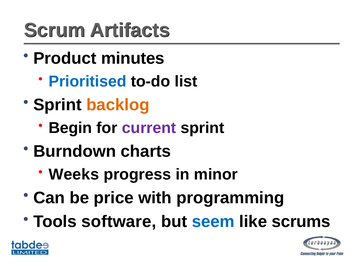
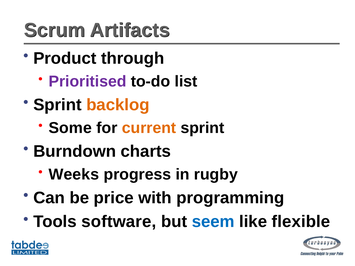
minutes: minutes -> through (133, 58)
Prioritised colour: blue -> purple (88, 81)
Begin: Begin -> Some (70, 128)
current colour: purple -> orange (149, 128)
minor: minor -> rugby (216, 175)
scrums: scrums -> flexible (301, 222)
